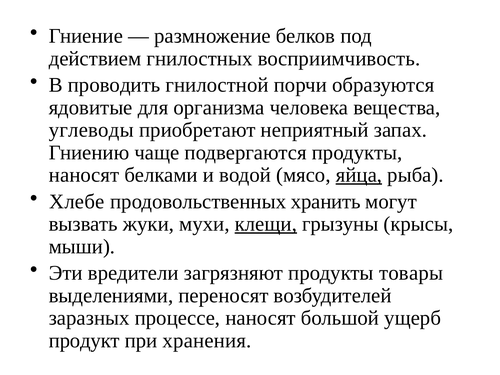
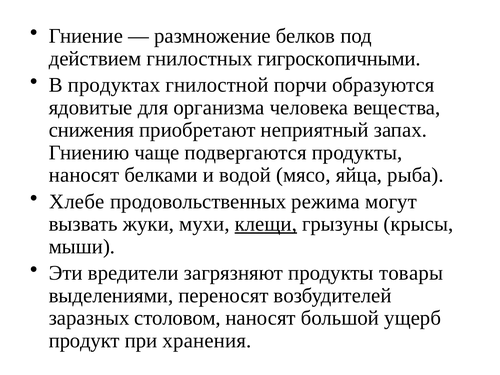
восприимчивость: восприимчивость -> гигроскопичными (339, 58)
проводить: проводить -> продуктах (114, 85)
углеводы: углеводы -> снижения (91, 130)
яйца underline: present -> none (359, 175)
хранить: хранить -> режима (326, 201)
процессе: процессе -> столовом (178, 318)
